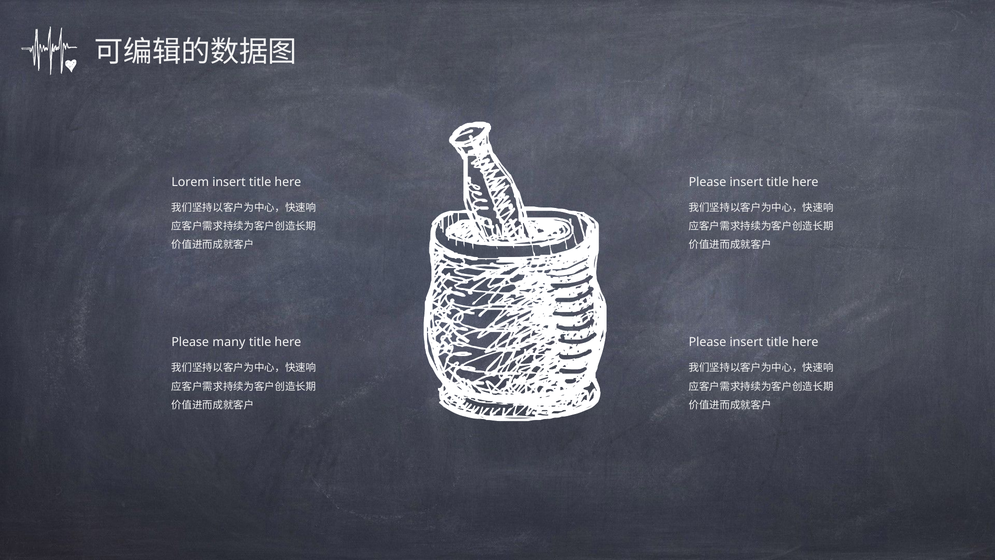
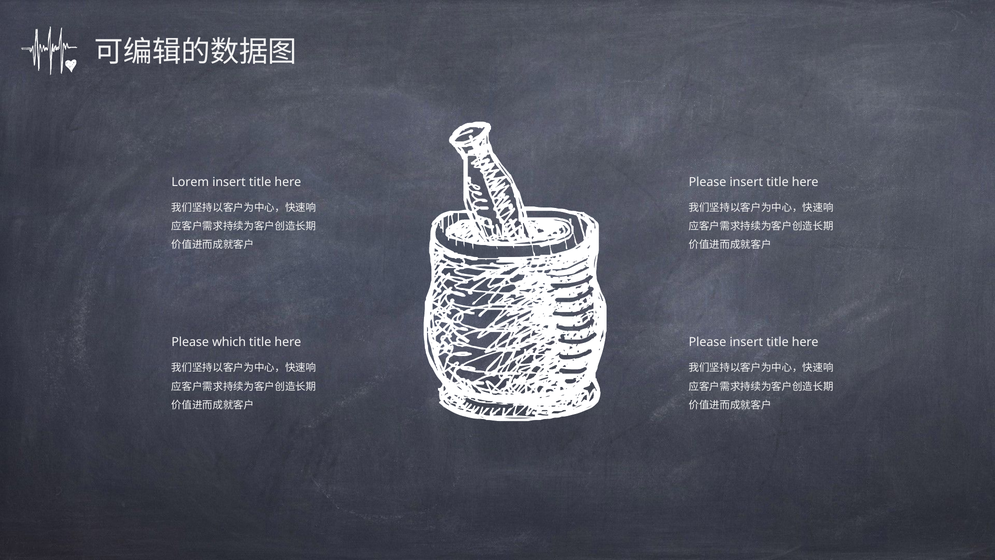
many: many -> which (229, 342)
